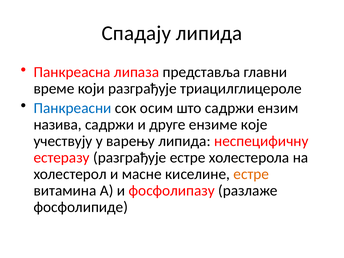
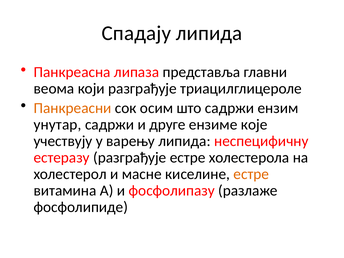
време: време -> веома (54, 89)
Панкреасни colour: blue -> orange (73, 108)
назива: назива -> унутар (57, 124)
